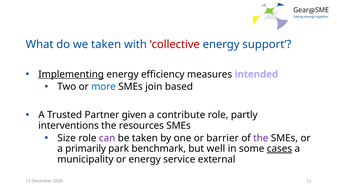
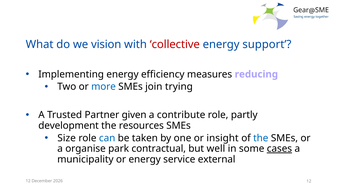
we taken: taken -> vision (106, 44)
Implementing underline: present -> none (71, 74)
intended: intended -> reducing (256, 74)
based: based -> trying (179, 86)
interventions: interventions -> development (69, 125)
can colour: purple -> blue (107, 138)
barrier: barrier -> insight (223, 138)
the colour: purple -> blue (261, 138)
primarily: primarily -> organise (86, 148)
benchmark: benchmark -> contractual (159, 148)
